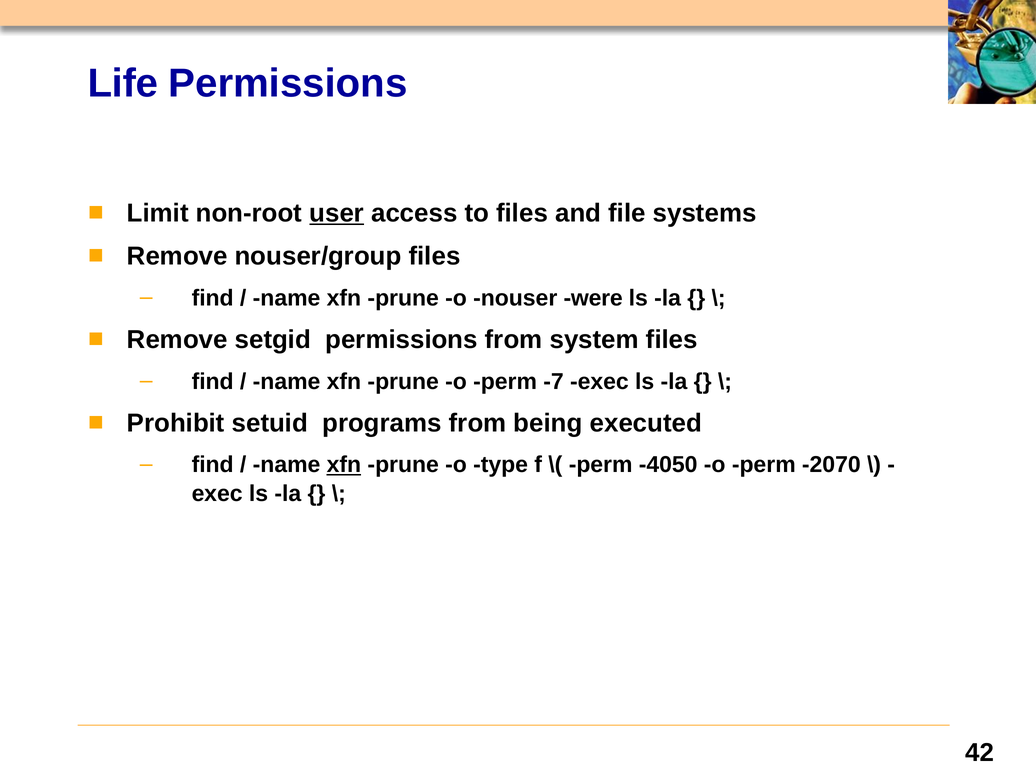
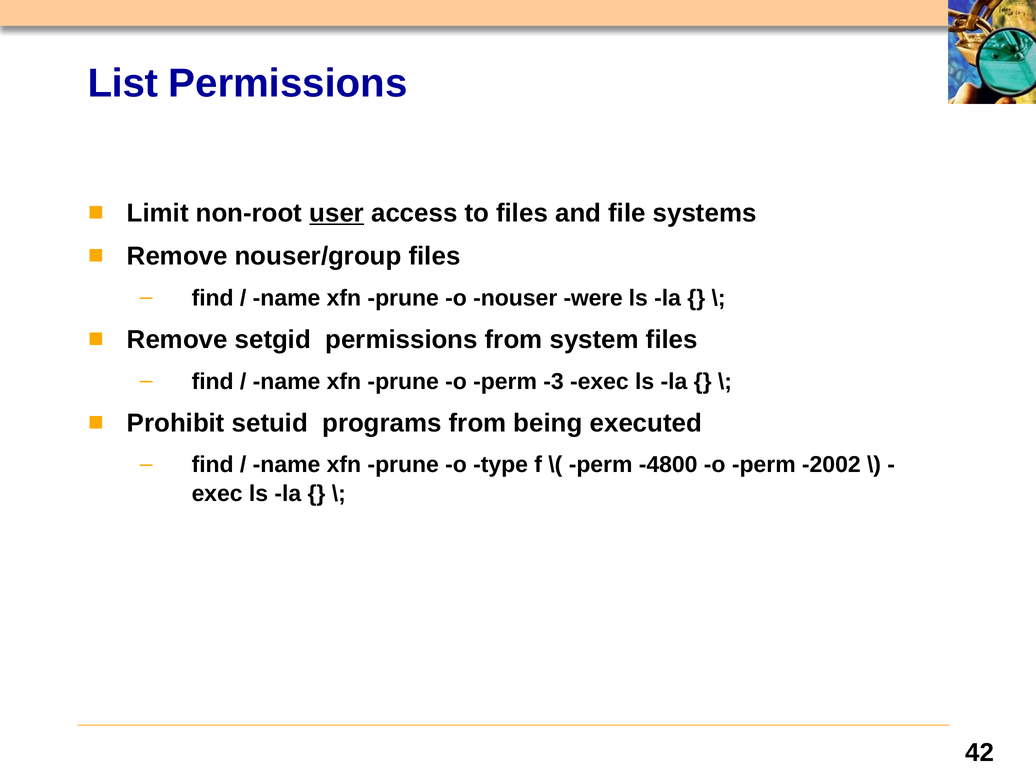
Life: Life -> List (123, 83)
-7: -7 -> -3 (554, 381)
xfn underline: present -> none (344, 465)
-4050: -4050 -> -4800 (668, 465)
-2070: -2070 -> -2002 (831, 465)
